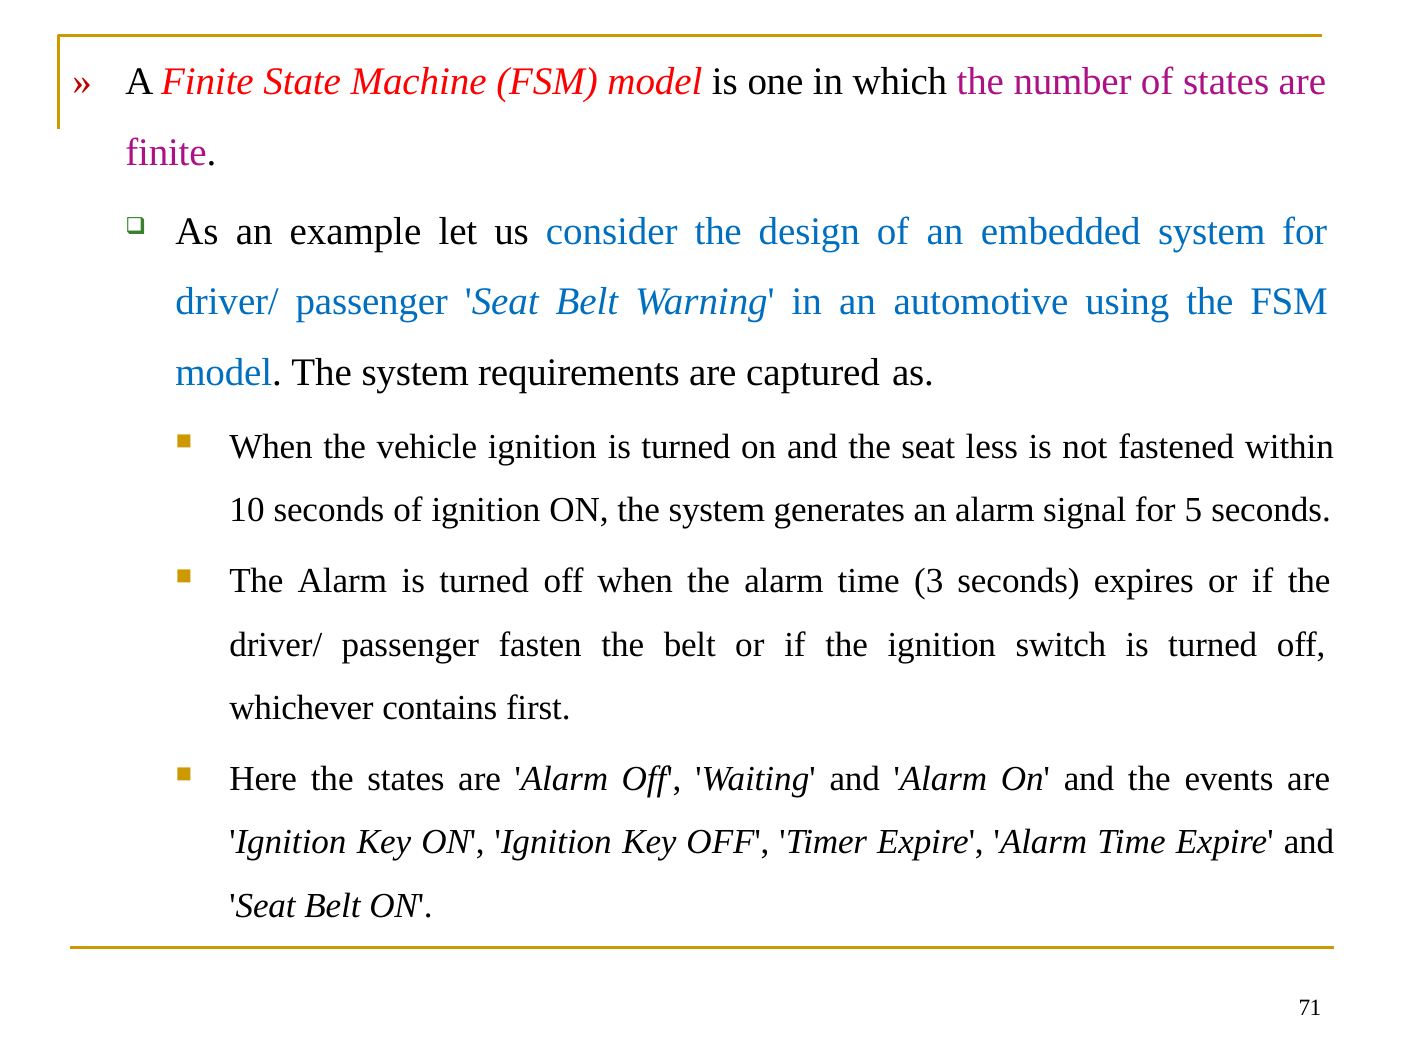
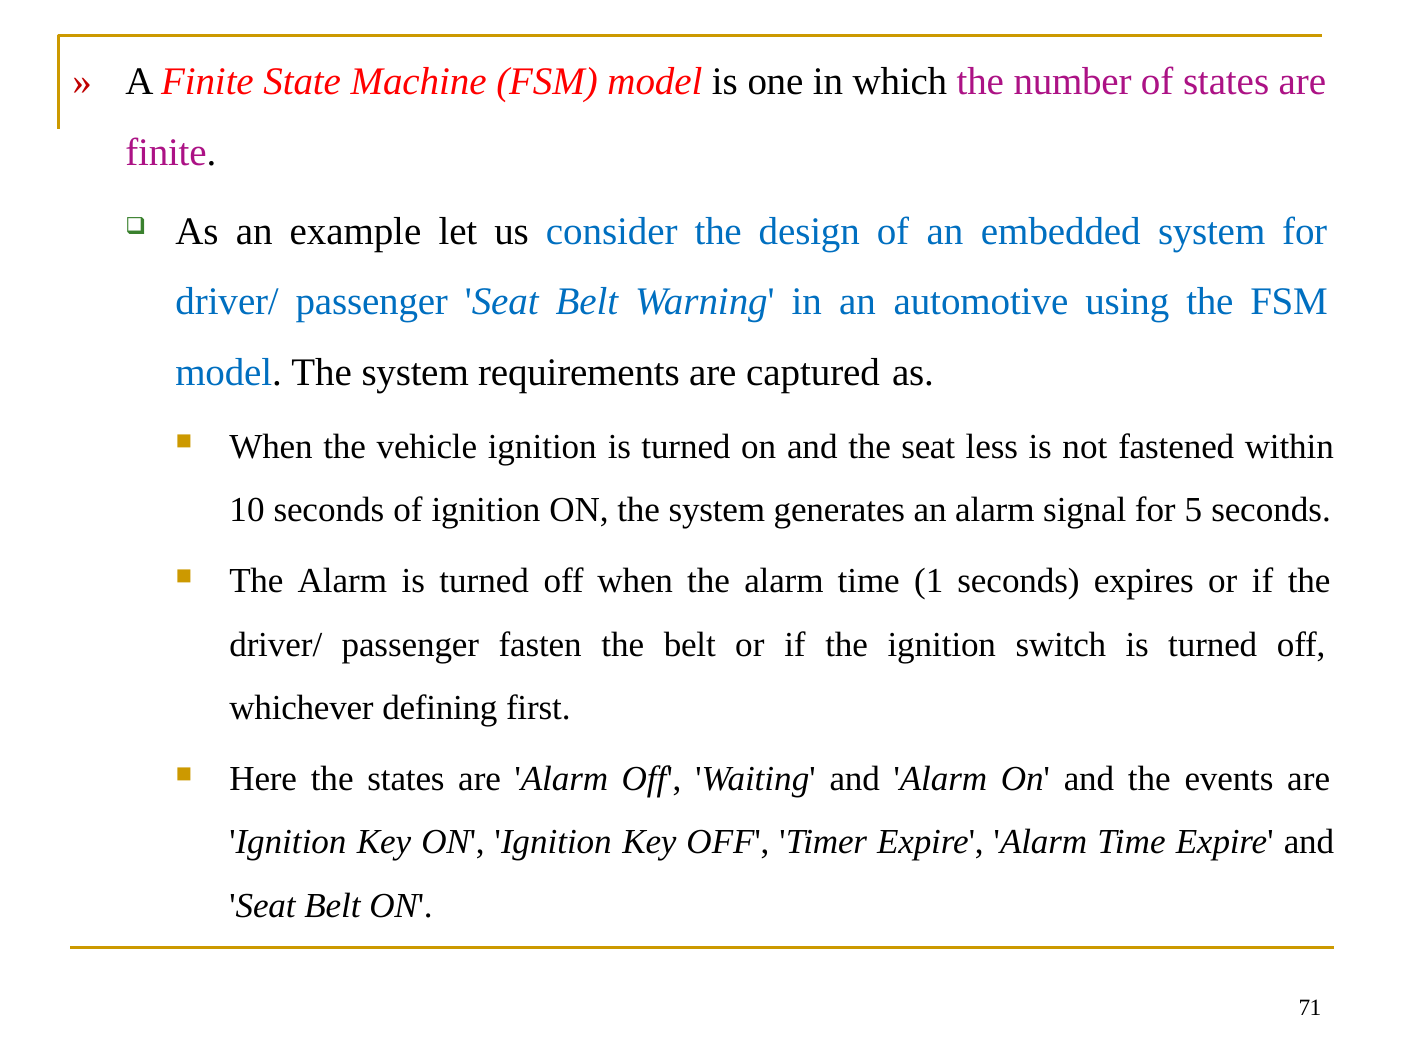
3: 3 -> 1 (929, 581)
contains: contains -> defining (440, 708)
